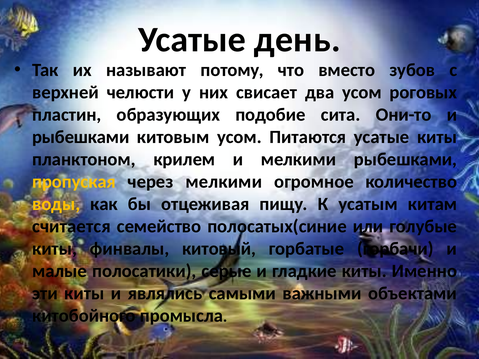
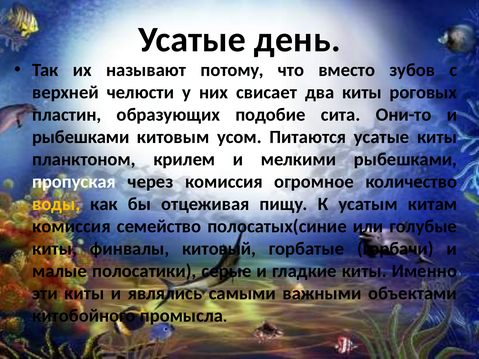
два усом: усом -> киты (362, 92)
пропуская colour: yellow -> white (74, 182)
через мелкими: мелкими -> комиссия (224, 182)
считается: считается -> комиссия (71, 227)
